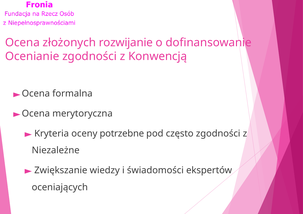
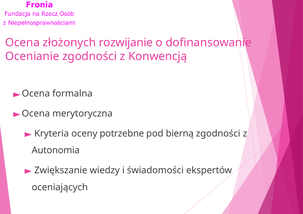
często: często -> bierną (180, 134)
Niezależne: Niezależne -> Autonomia (56, 151)
